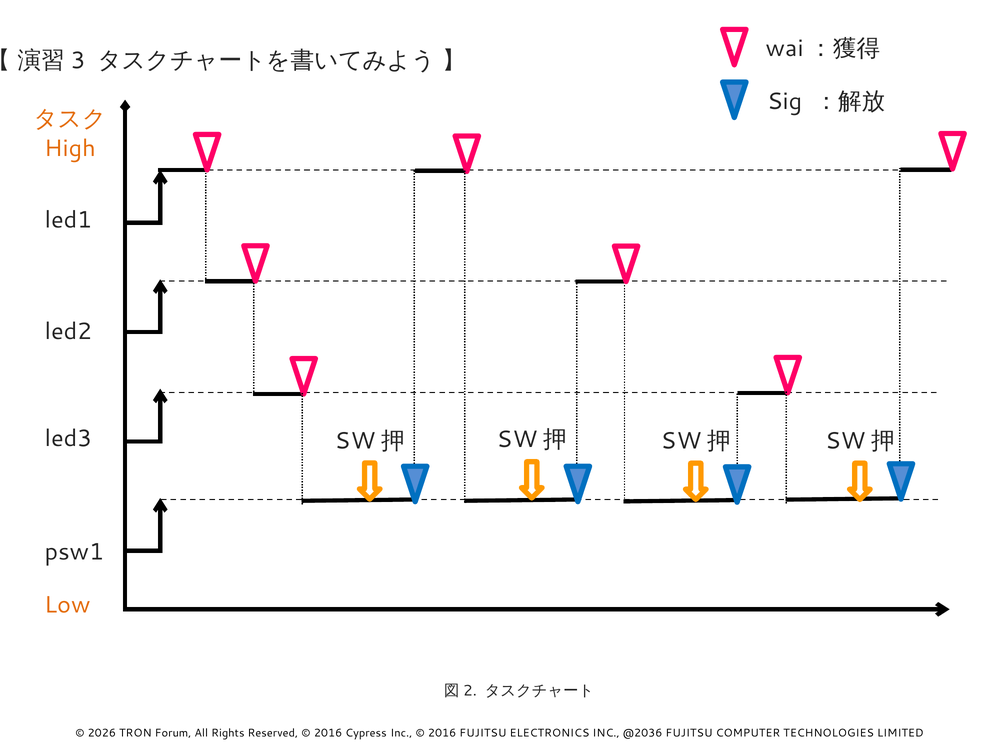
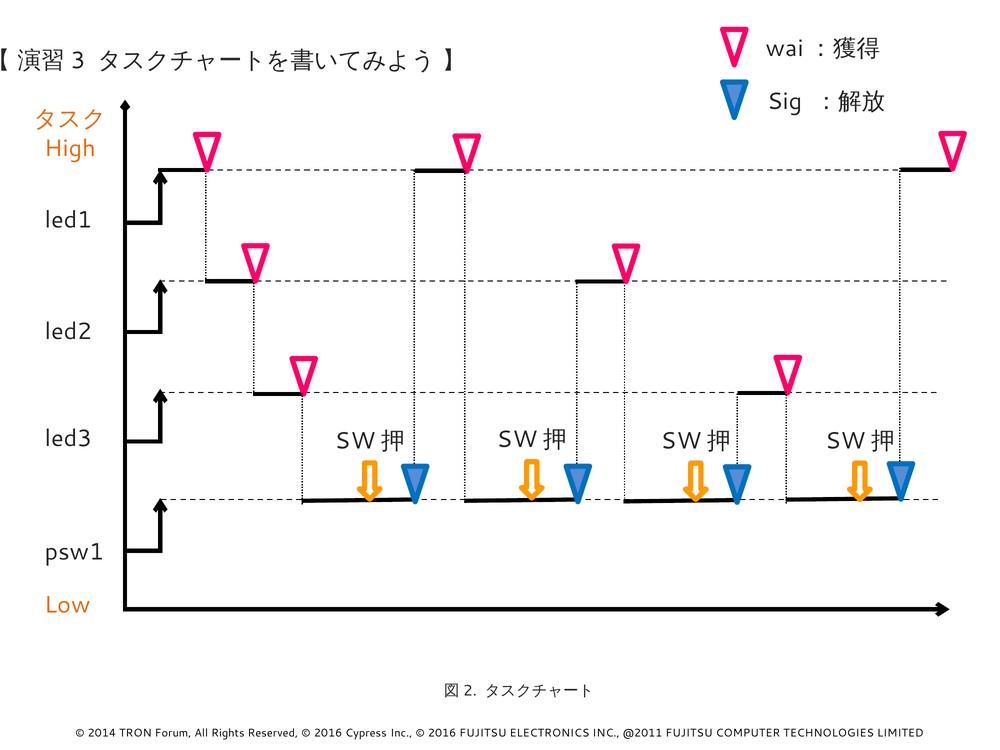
2026: 2026 -> 2014 (102, 733)
@2036: @2036 -> @2011 (642, 733)
